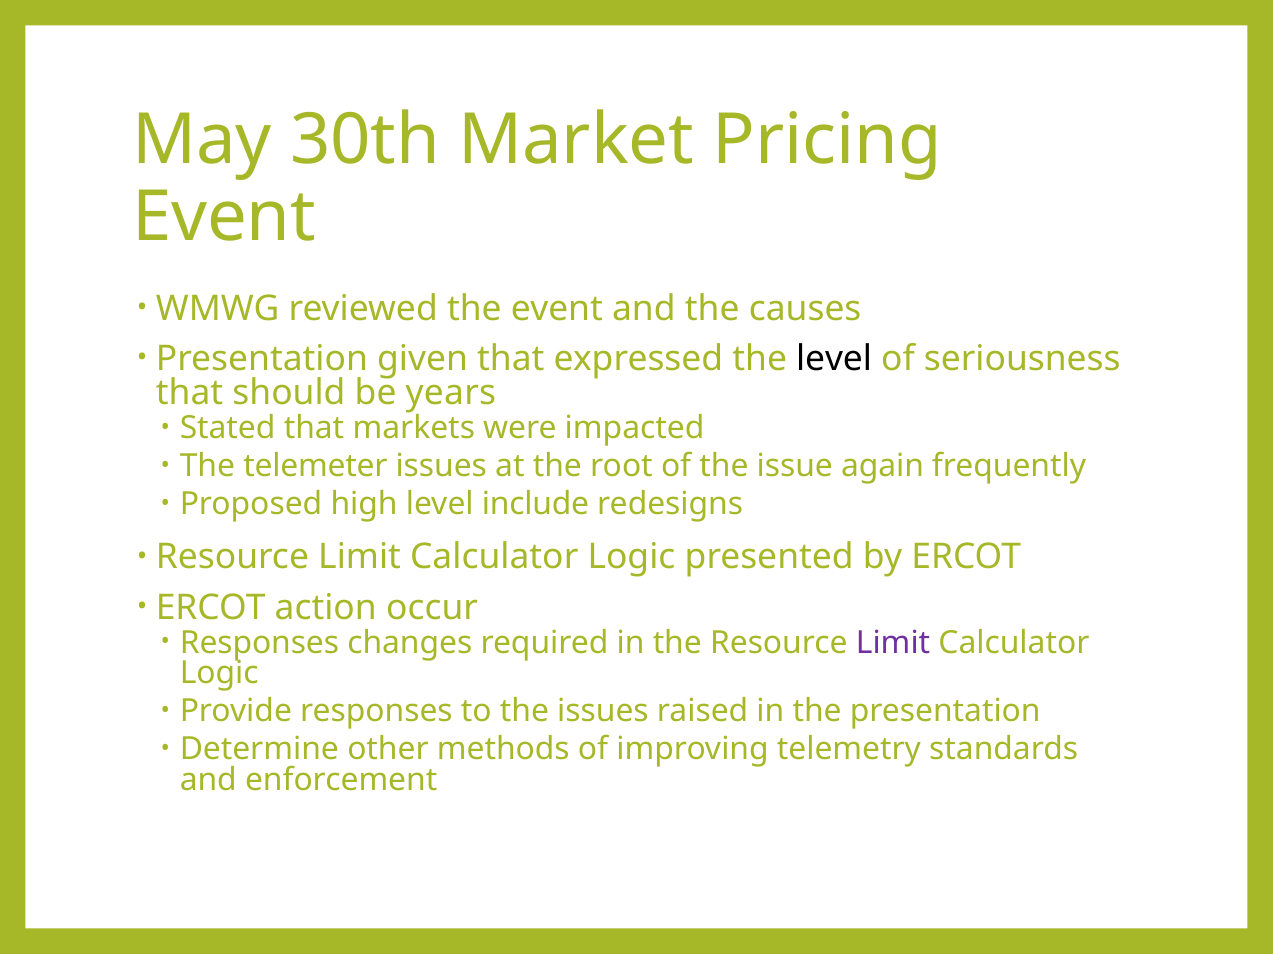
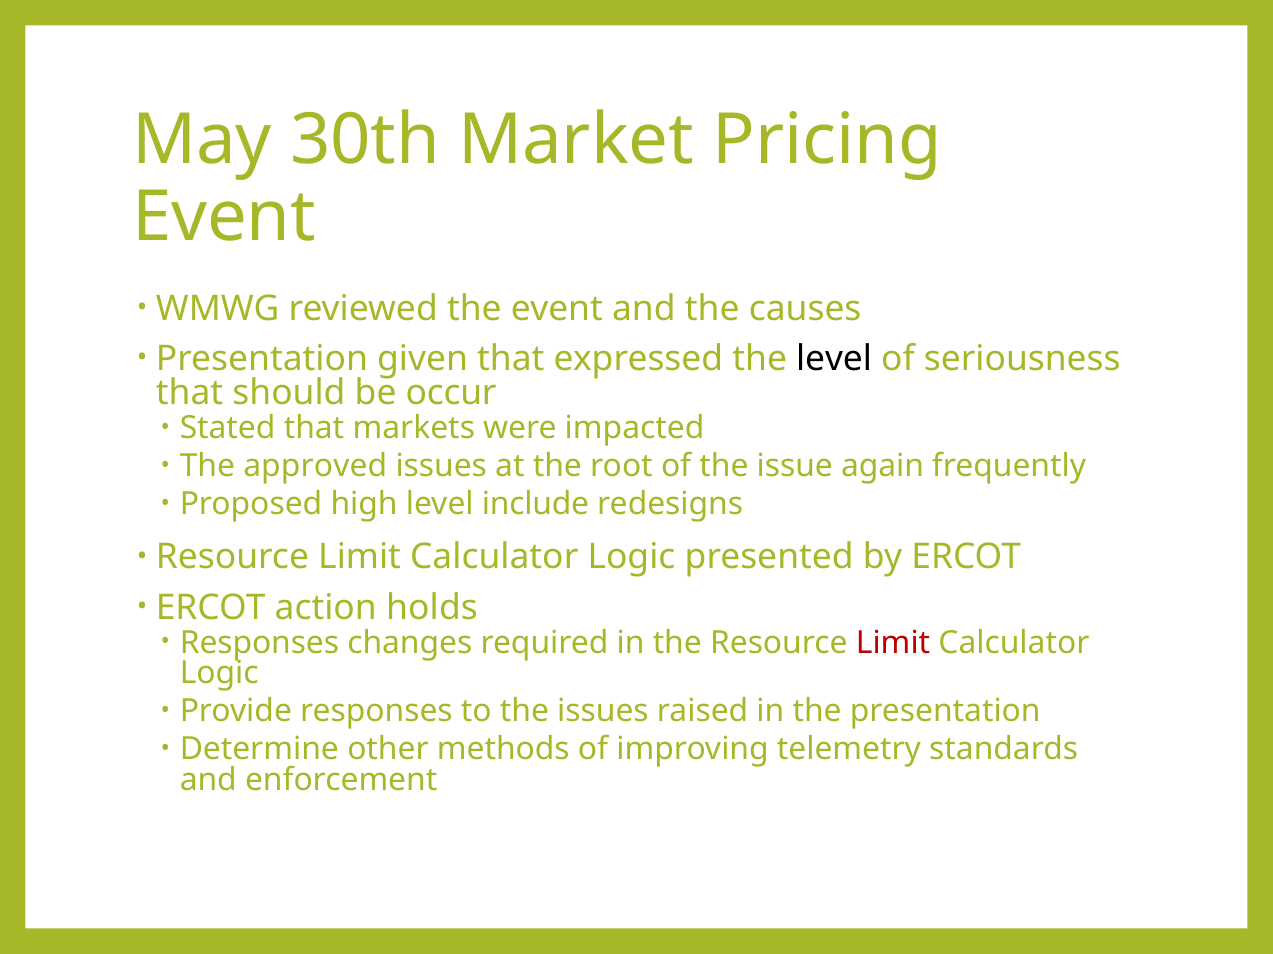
years: years -> occur (451, 393)
telemeter: telemeter -> approved (315, 466)
occur: occur -> holds (432, 608)
Limit colour: purple -> red (893, 643)
